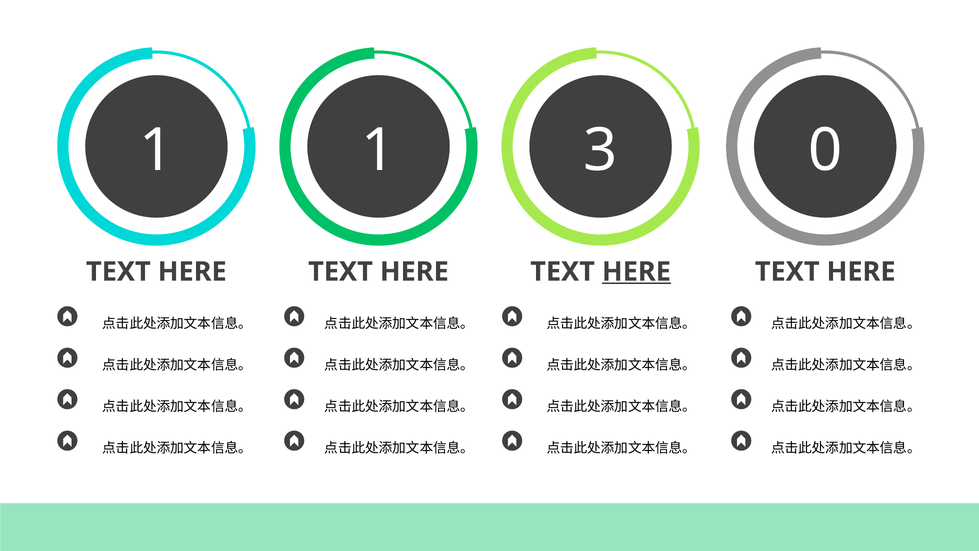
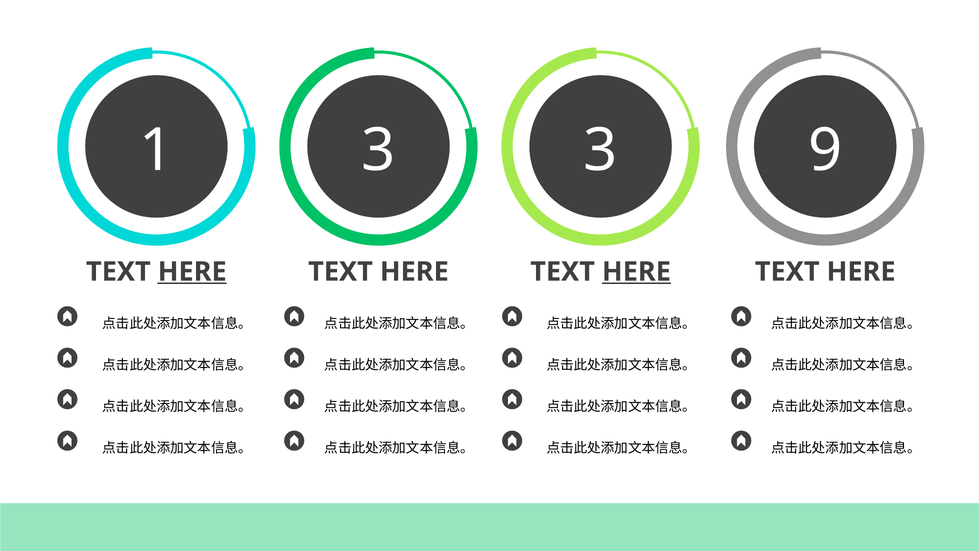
1 1: 1 -> 3 (378, 151)
0: 0 -> 9 (825, 151)
HERE underline: none -> present (192, 272)
